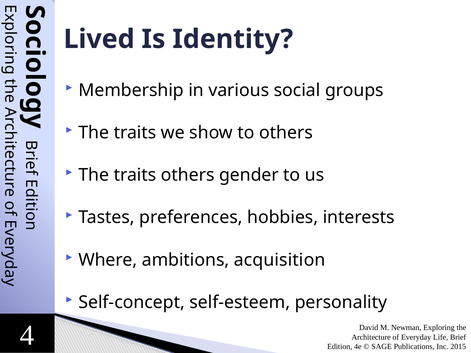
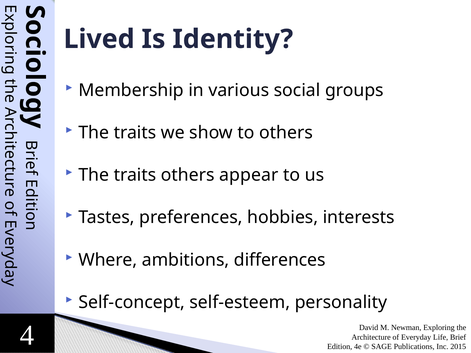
gender: gender -> appear (249, 175)
acquisition: acquisition -> differences (280, 260)
